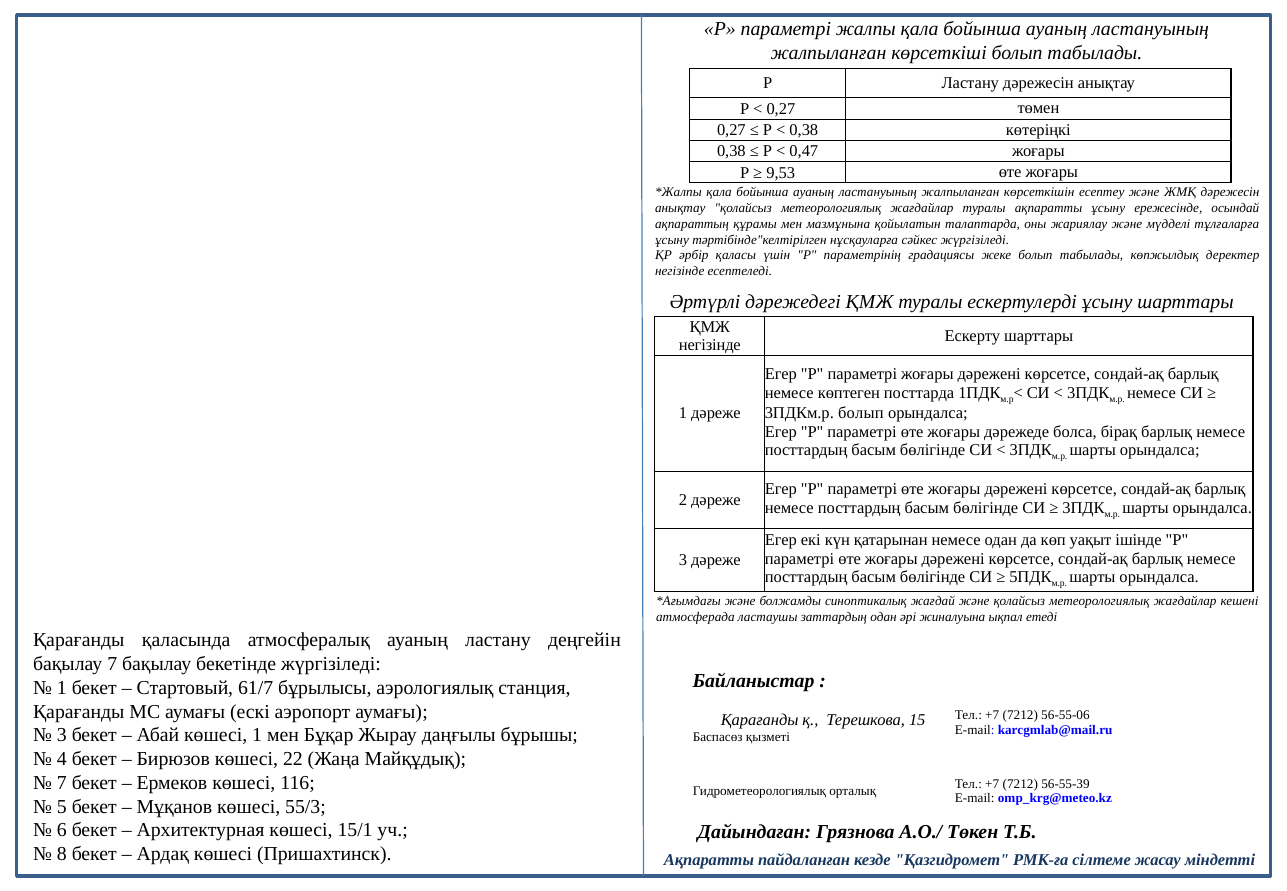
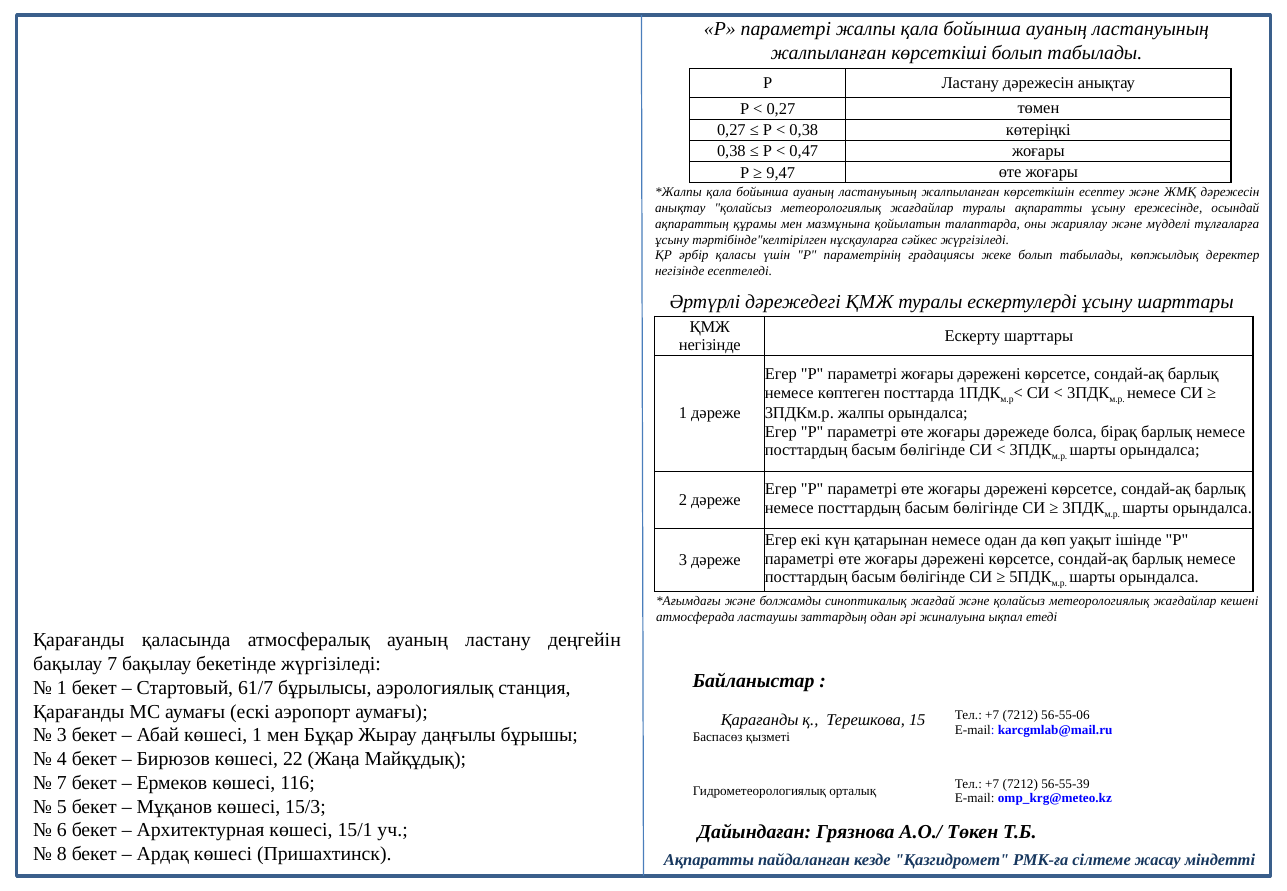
9,53: 9,53 -> 9,47 (781, 173)
3ПДКм.р болып: болып -> жалпы (861, 413)
55/3: 55/3 -> 15/3 (306, 807)
